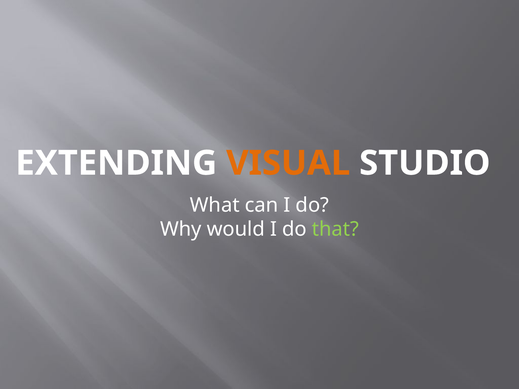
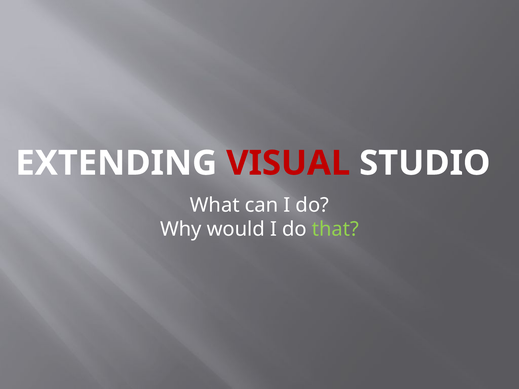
VISUAL colour: orange -> red (288, 163)
